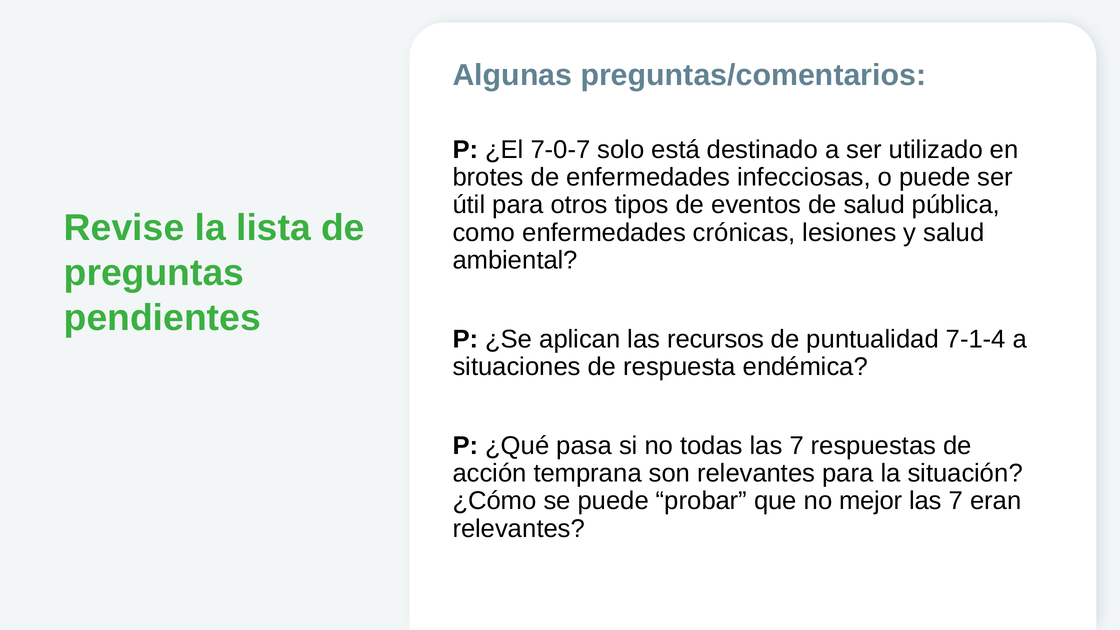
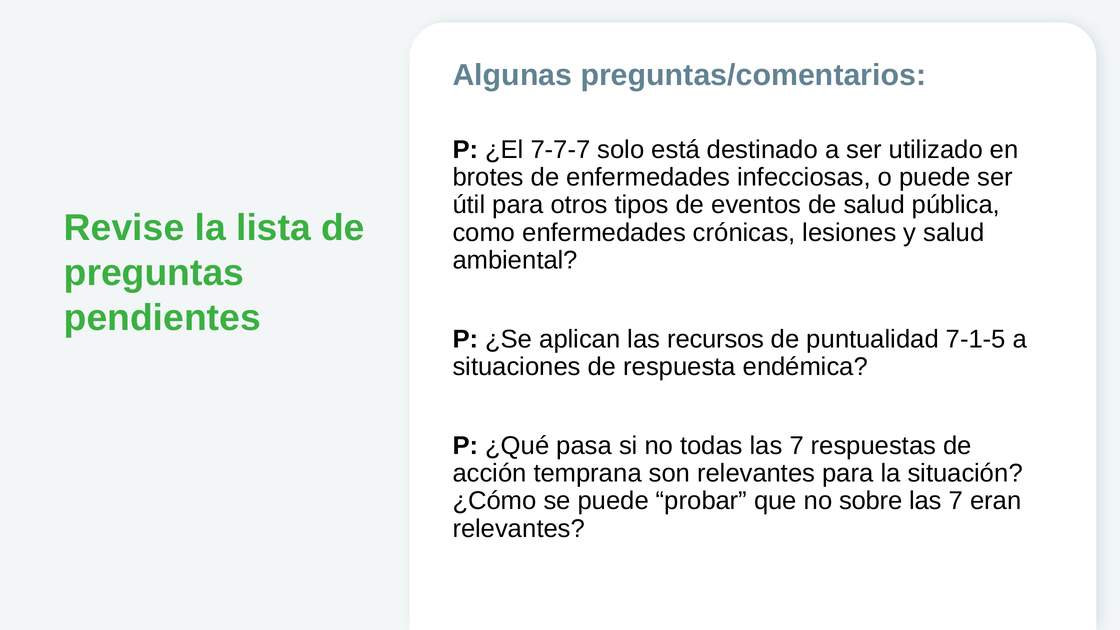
7-0-7: 7-0-7 -> 7-7-7 (561, 150)
7-1-4: 7-1-4 -> 7-1-5 (976, 339)
mejor: mejor -> sobre (871, 501)
